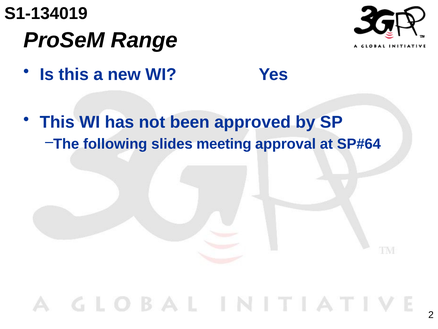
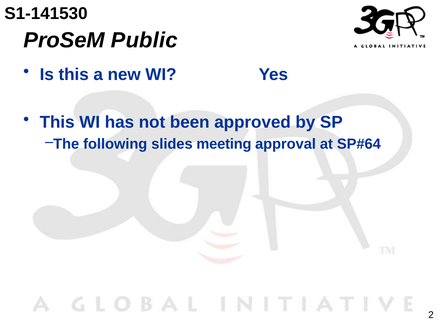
S1-134019: S1-134019 -> S1-141530 (46, 14)
Range: Range -> Public (144, 40)
